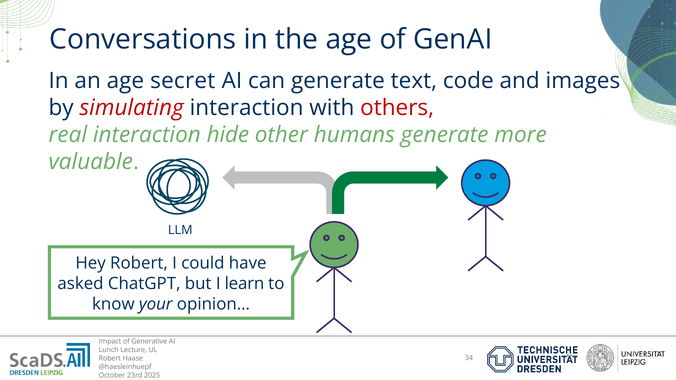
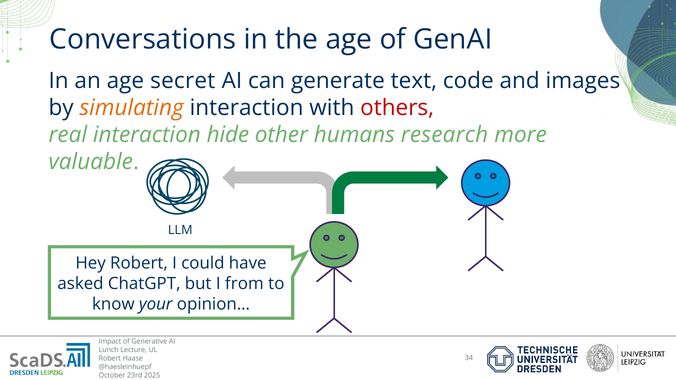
simulating colour: red -> orange (132, 108)
humans generate: generate -> research (444, 135)
learn: learn -> from (244, 284)
